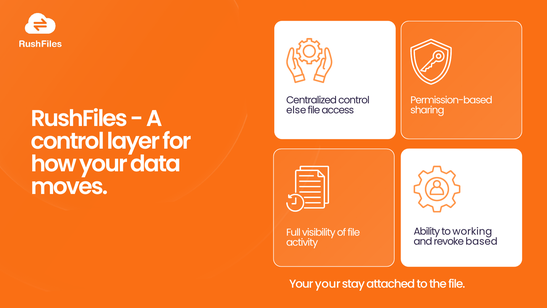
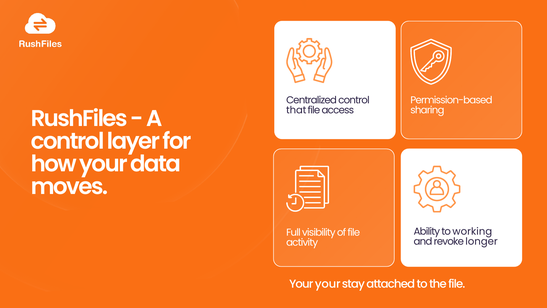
else: else -> that (296, 110)
based: based -> longer (482, 241)
